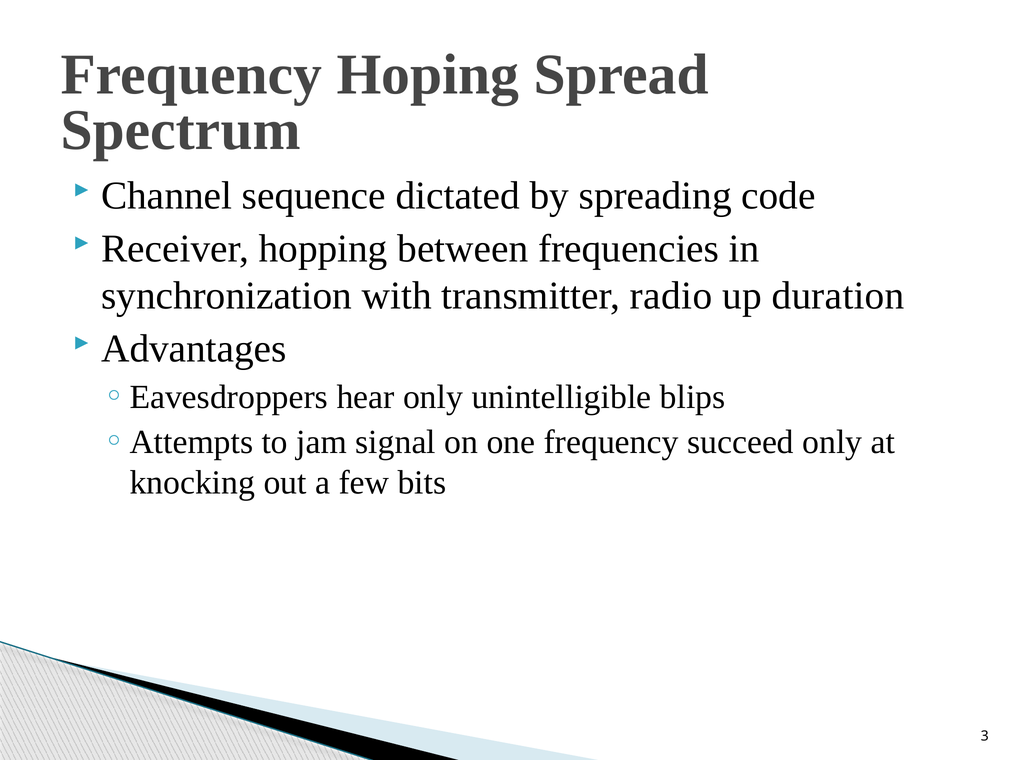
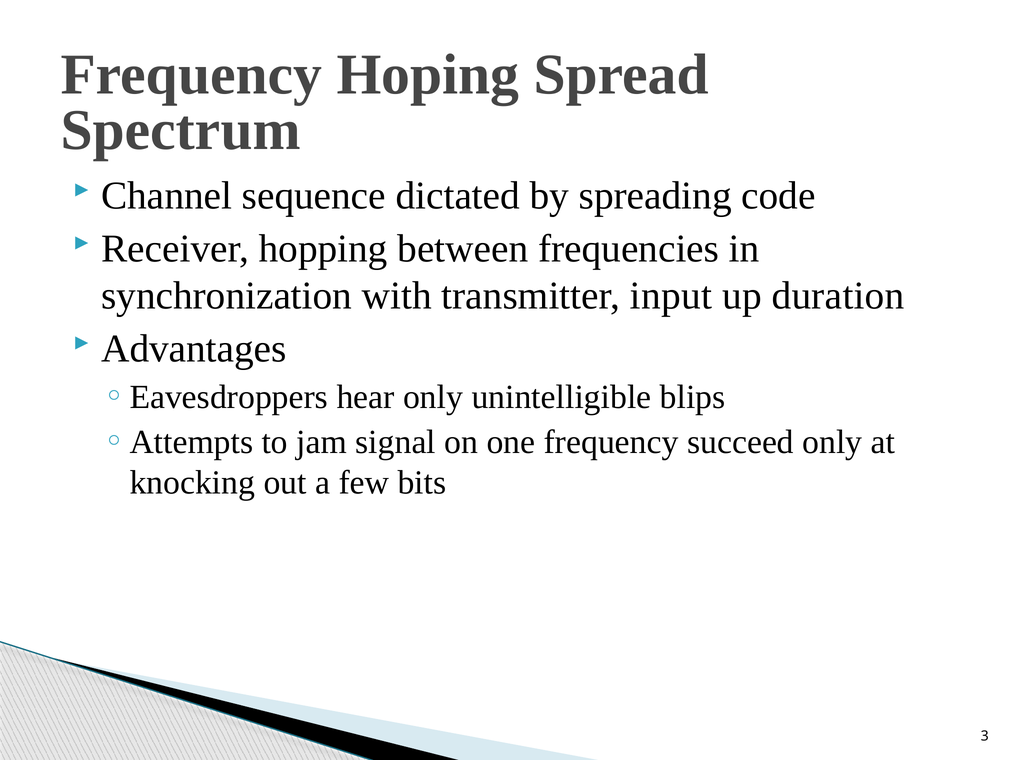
radio: radio -> input (671, 296)
